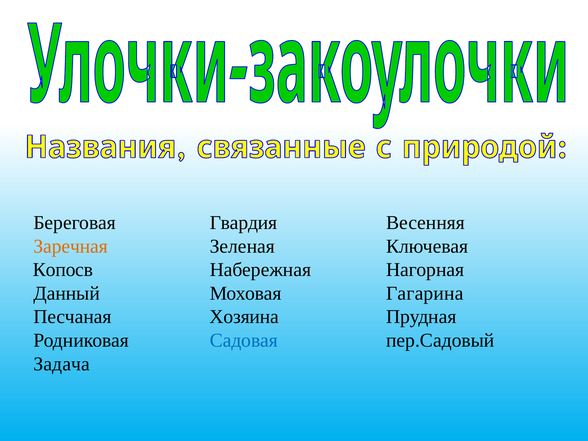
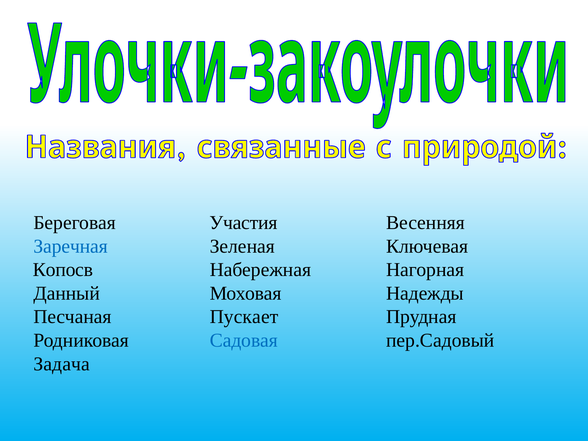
Гвардия: Гвардия -> Участия (243, 223)
Заречная colour: orange -> blue (71, 246)
Гагарина: Гагарина -> Надежды (425, 293)
Хозяина: Хозяина -> Пускает (244, 317)
